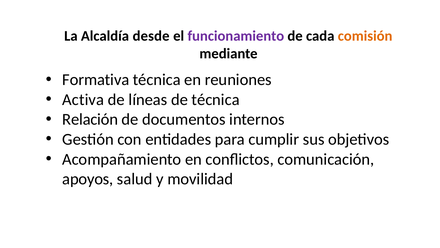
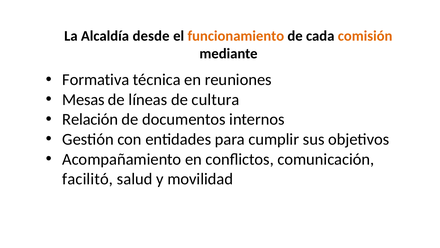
funcionamiento colour: purple -> orange (236, 36)
Activa: Activa -> Mesas (83, 99)
de técnica: técnica -> cultura (216, 99)
apoyos: apoyos -> facilitó (88, 179)
